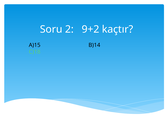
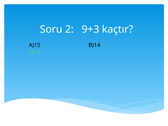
9+2: 9+2 -> 9+3 (90, 29)
